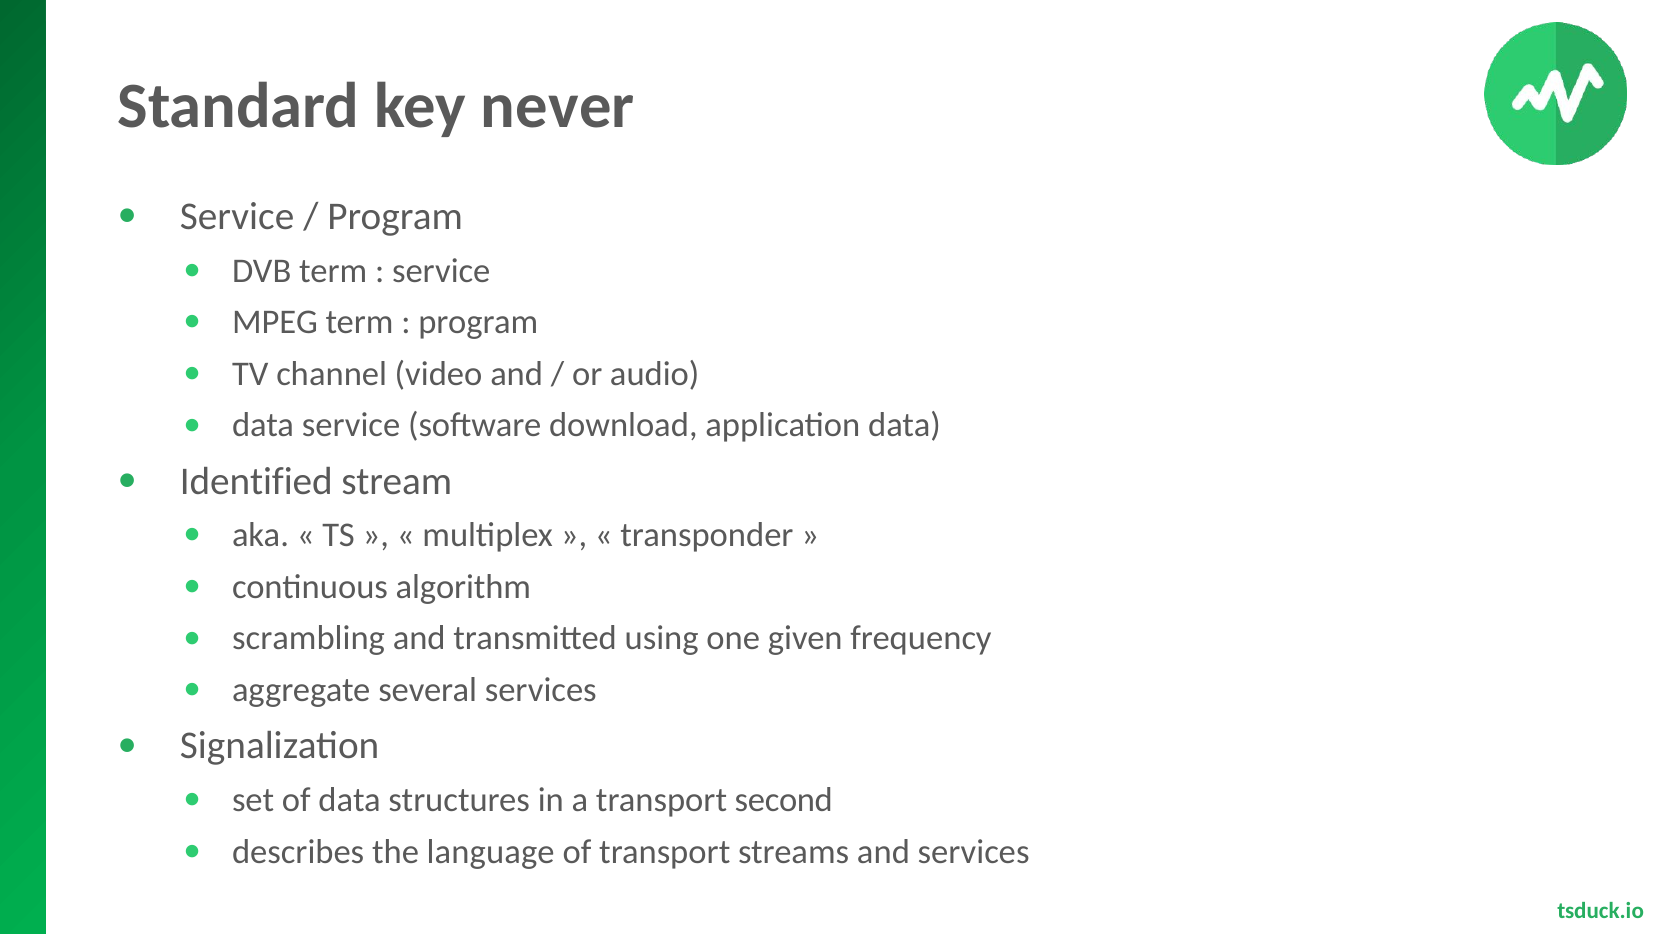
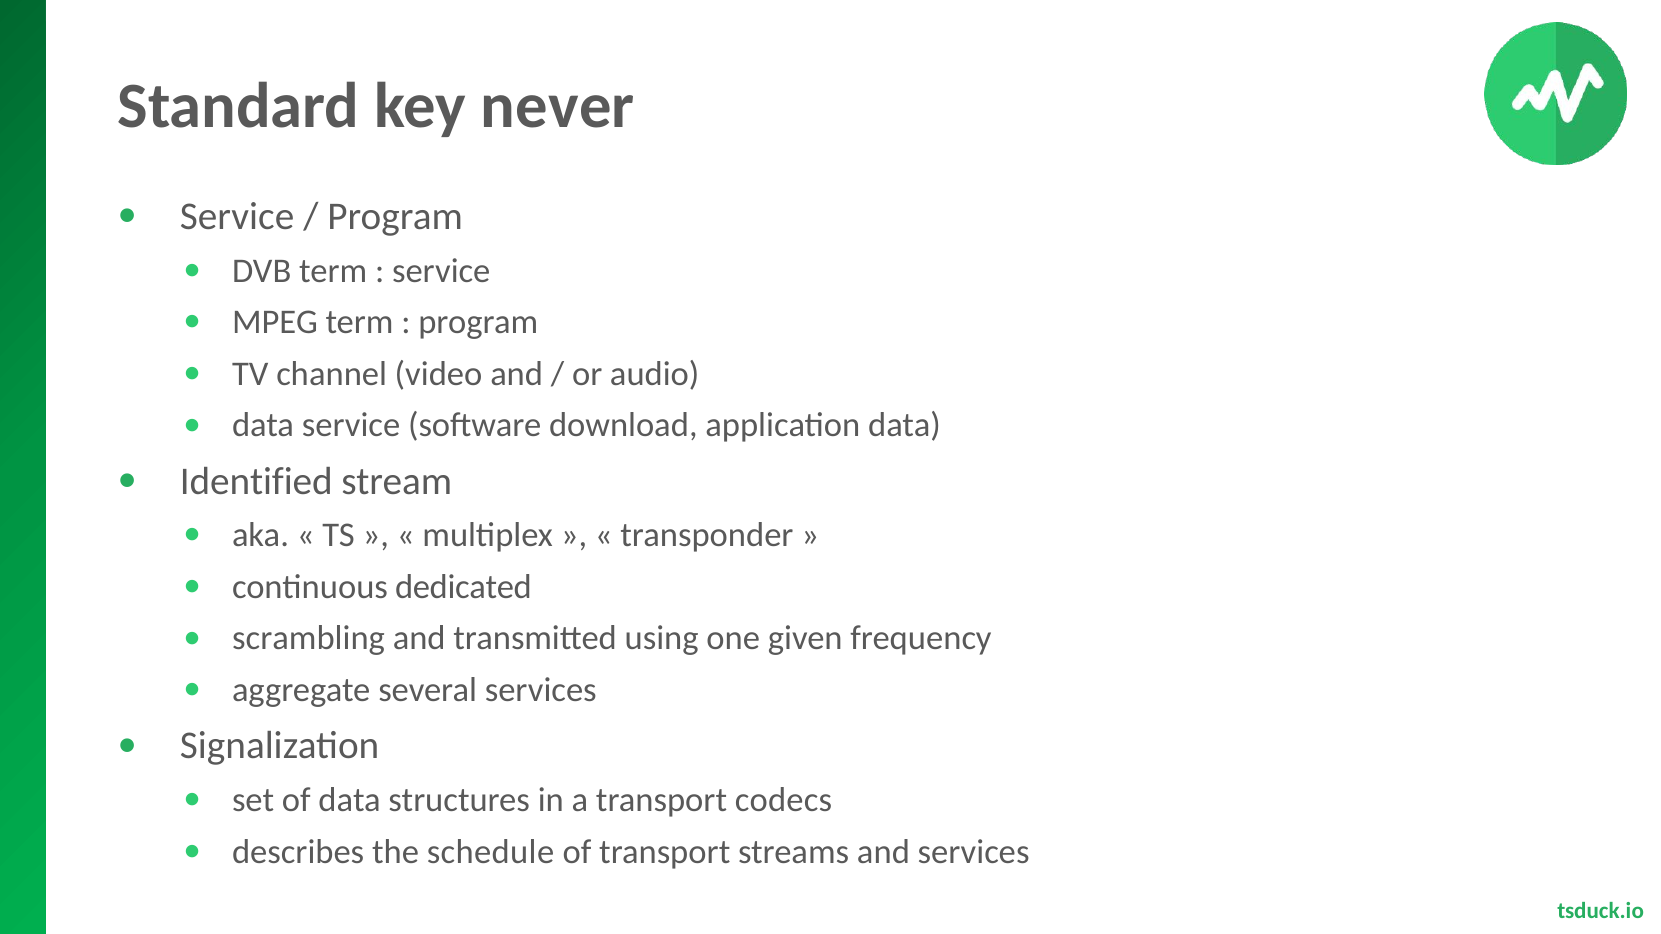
algorithm: algorithm -> dedicated (463, 587)
second: second -> codecs (784, 800)
language: language -> schedule (491, 852)
